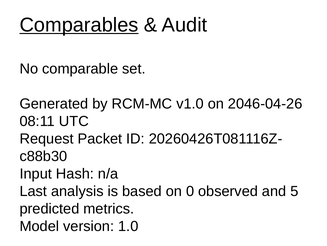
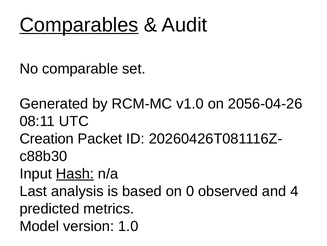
2046-04-26: 2046-04-26 -> 2056-04-26 (265, 103)
Request: Request -> Creation (47, 138)
Hash underline: none -> present (75, 173)
5: 5 -> 4 (294, 191)
